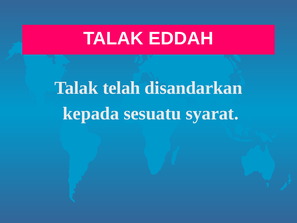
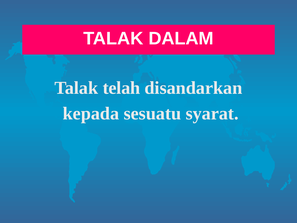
EDDAH: EDDAH -> DALAM (181, 38)
